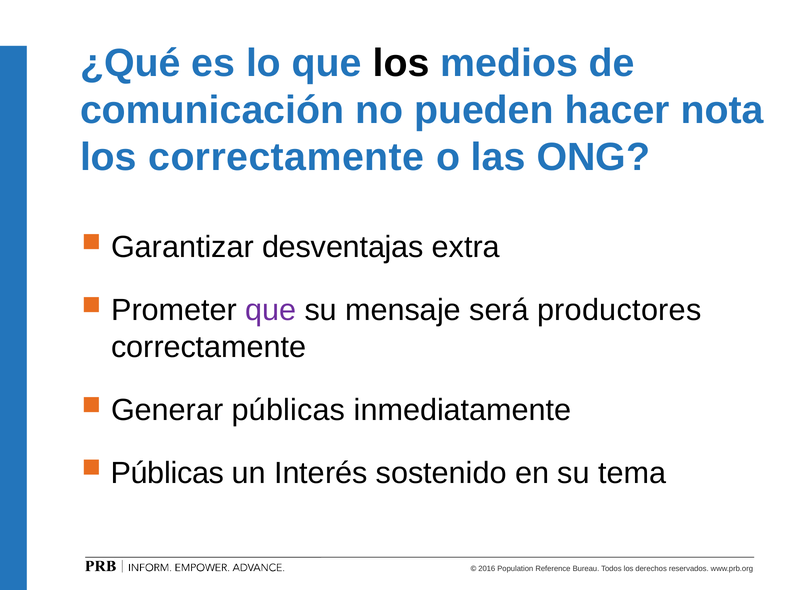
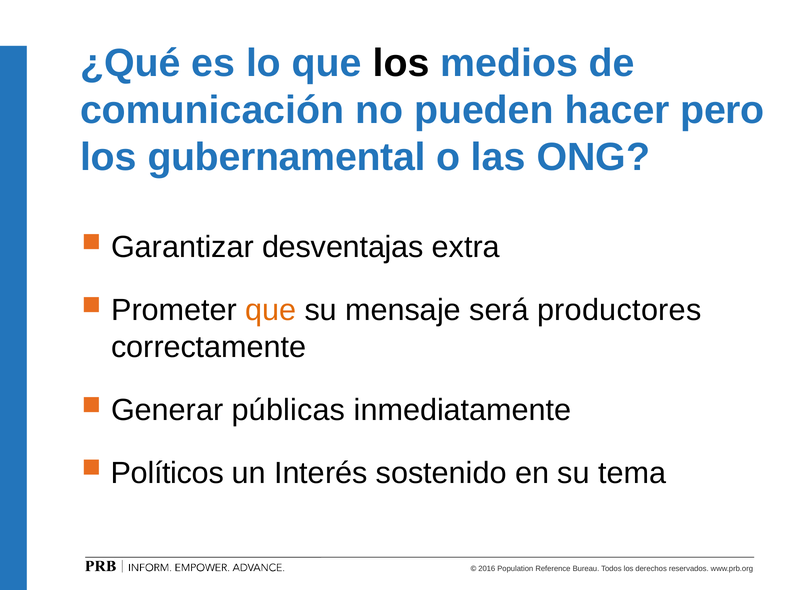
nota: nota -> pero (722, 110)
los correctamente: correctamente -> gubernamental (287, 158)
que colour: purple -> orange (271, 310)
Públicas: Públicas -> Políticos (167, 473)
